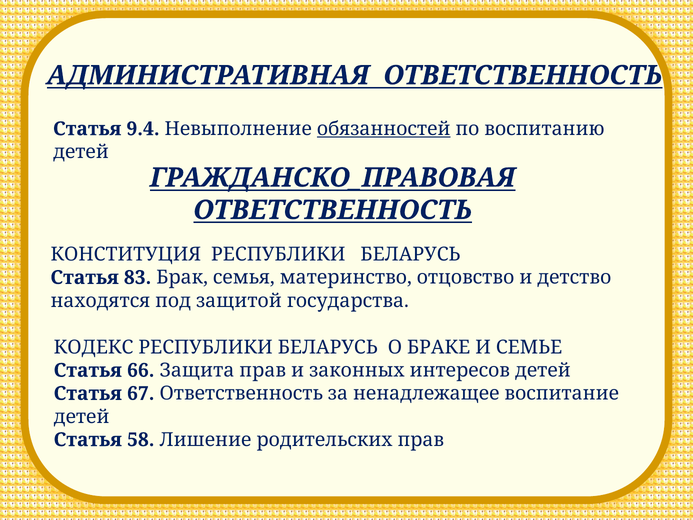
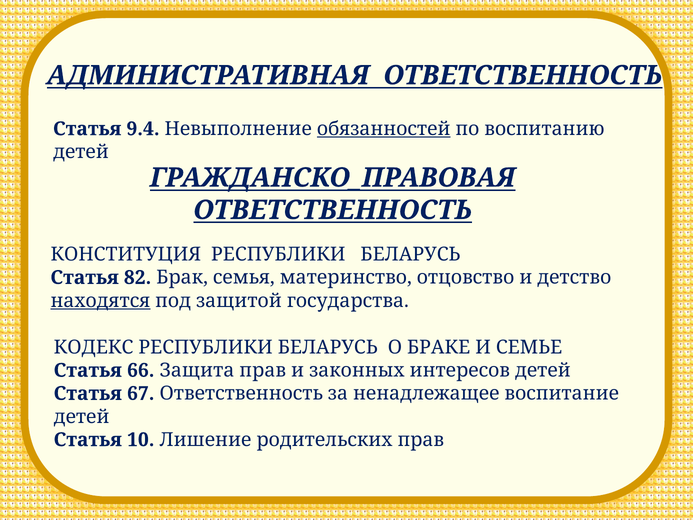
83: 83 -> 82 (138, 277)
находятся underline: none -> present (100, 301)
58: 58 -> 10 (141, 440)
